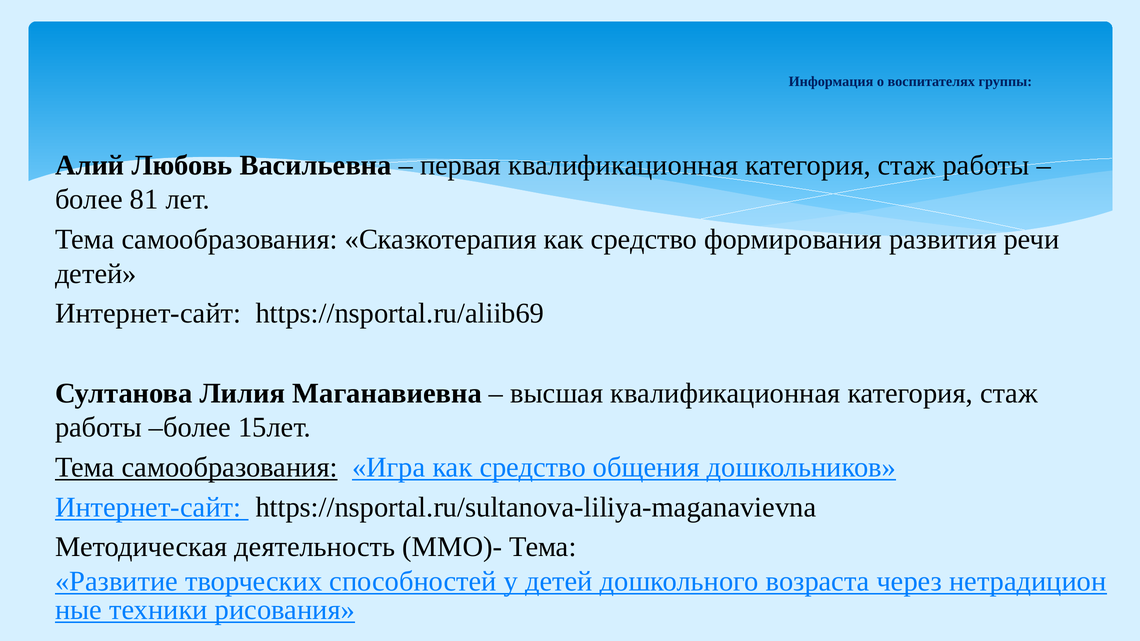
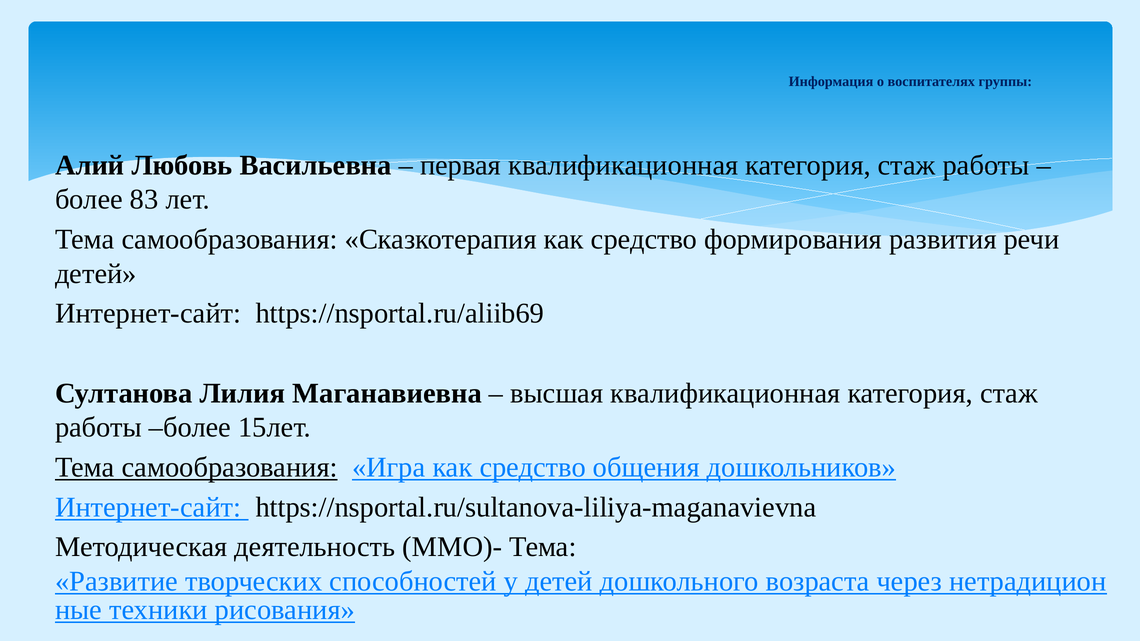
81: 81 -> 83 (144, 200)
